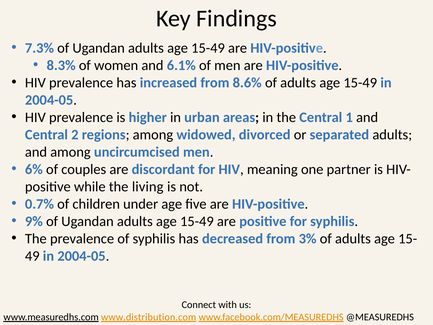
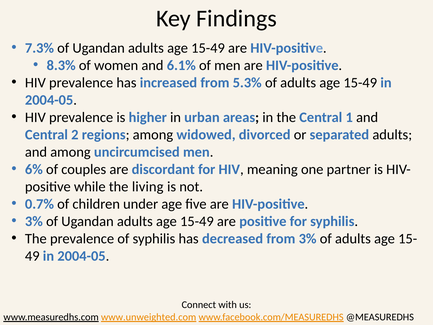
8.6%: 8.6% -> 5.3% (247, 83)
9%: 9% -> 3% (34, 221)
www.distribution.com: www.distribution.com -> www.unweighted.com (149, 317)
